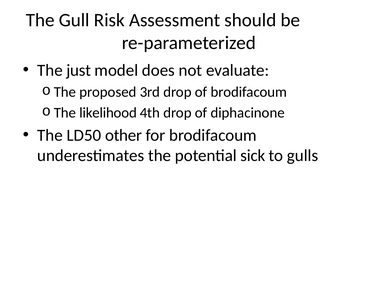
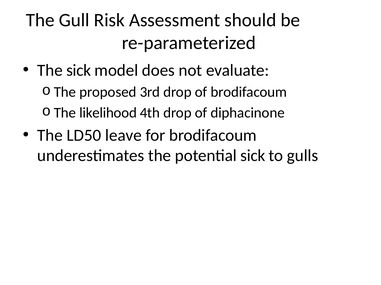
The just: just -> sick (79, 70)
other: other -> leave (123, 136)
